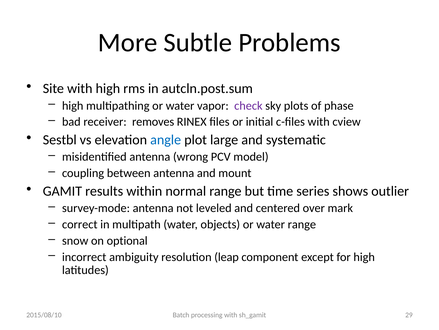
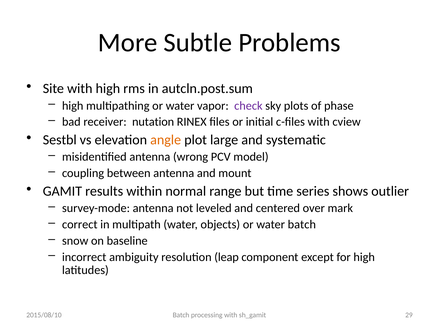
removes: removes -> nutation (153, 122)
angle colour: blue -> orange (166, 140)
water range: range -> batch (302, 224)
optional: optional -> baseline (127, 240)
